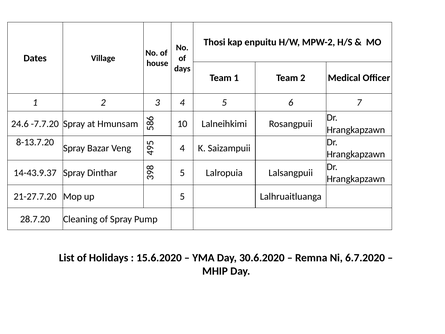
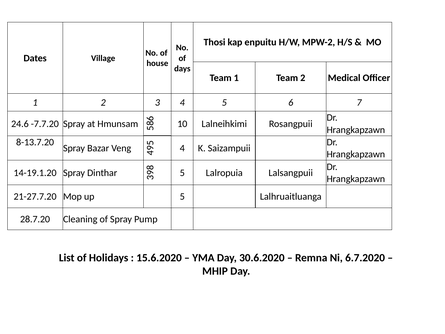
14-43.9.37: 14-43.9.37 -> 14-19.1.20 (35, 173)
